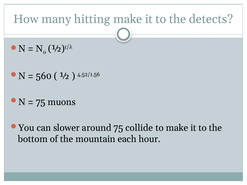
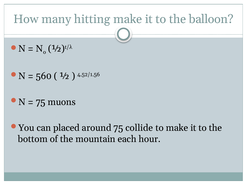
detects: detects -> balloon (211, 19)
slower: slower -> placed (66, 128)
